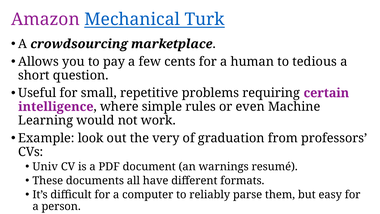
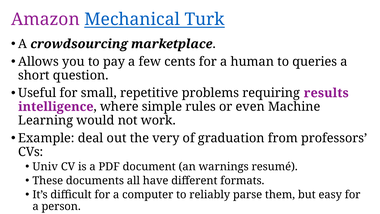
tedious: tedious -> queries (315, 62)
certain: certain -> results (326, 93)
look: look -> deal (91, 138)
